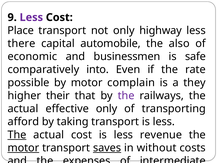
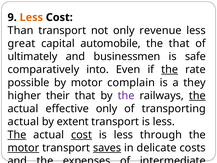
Less colour: purple -> orange (31, 17)
Place: Place -> Than (21, 30)
highway: highway -> revenue (161, 30)
there: there -> great (21, 43)
the also: also -> that (179, 43)
economic: economic -> ultimately (32, 56)
the underline: none -> present (170, 69)
the underline: none -> present (197, 95)
afford: afford -> actual (23, 122)
taking: taking -> extent (73, 122)
cost underline: none -> present (81, 135)
revenue: revenue -> through (161, 135)
without: without -> delicate (157, 148)
